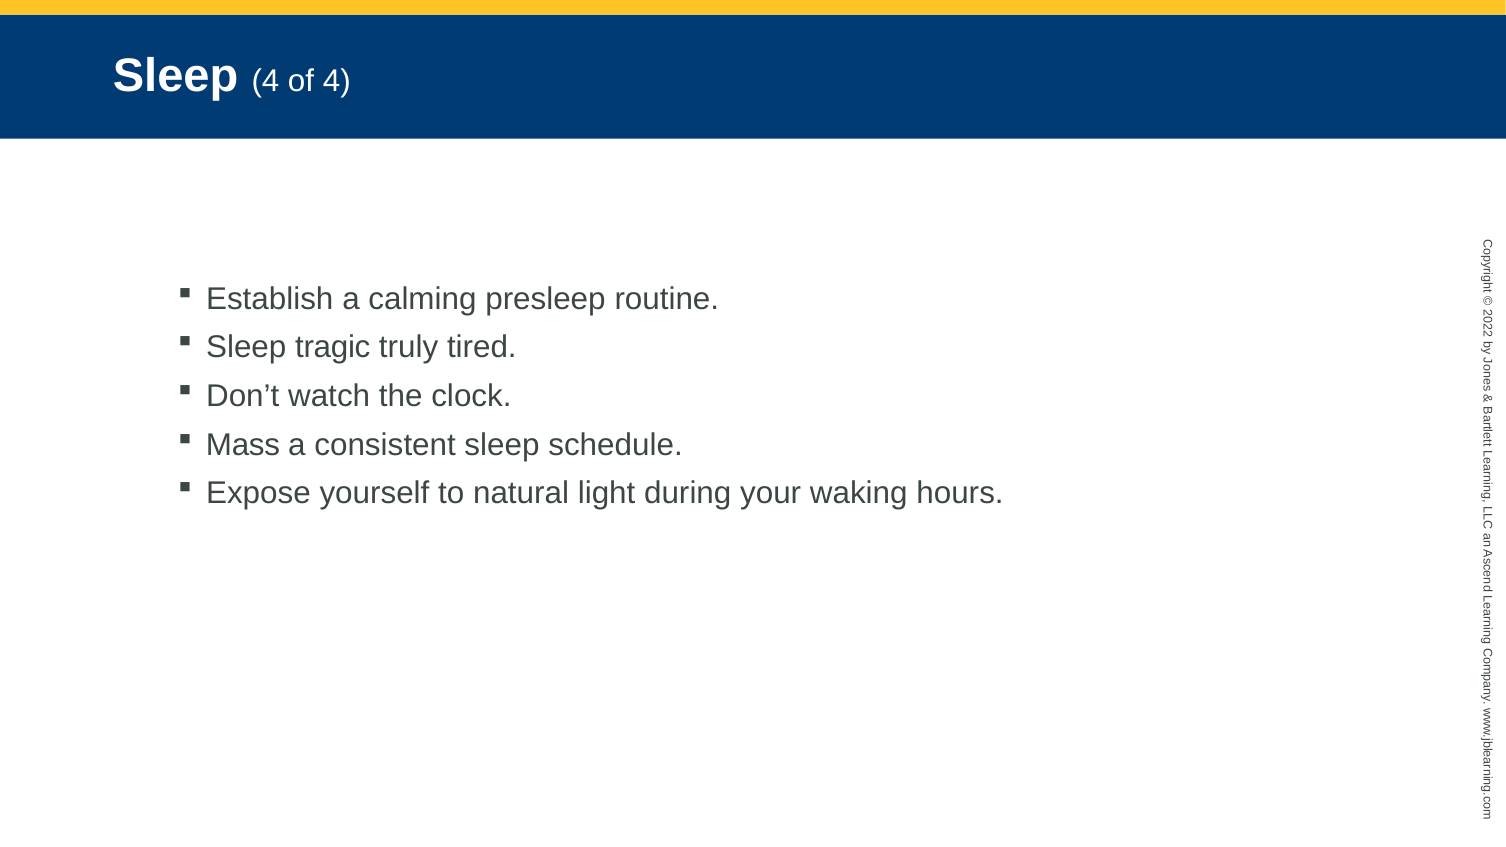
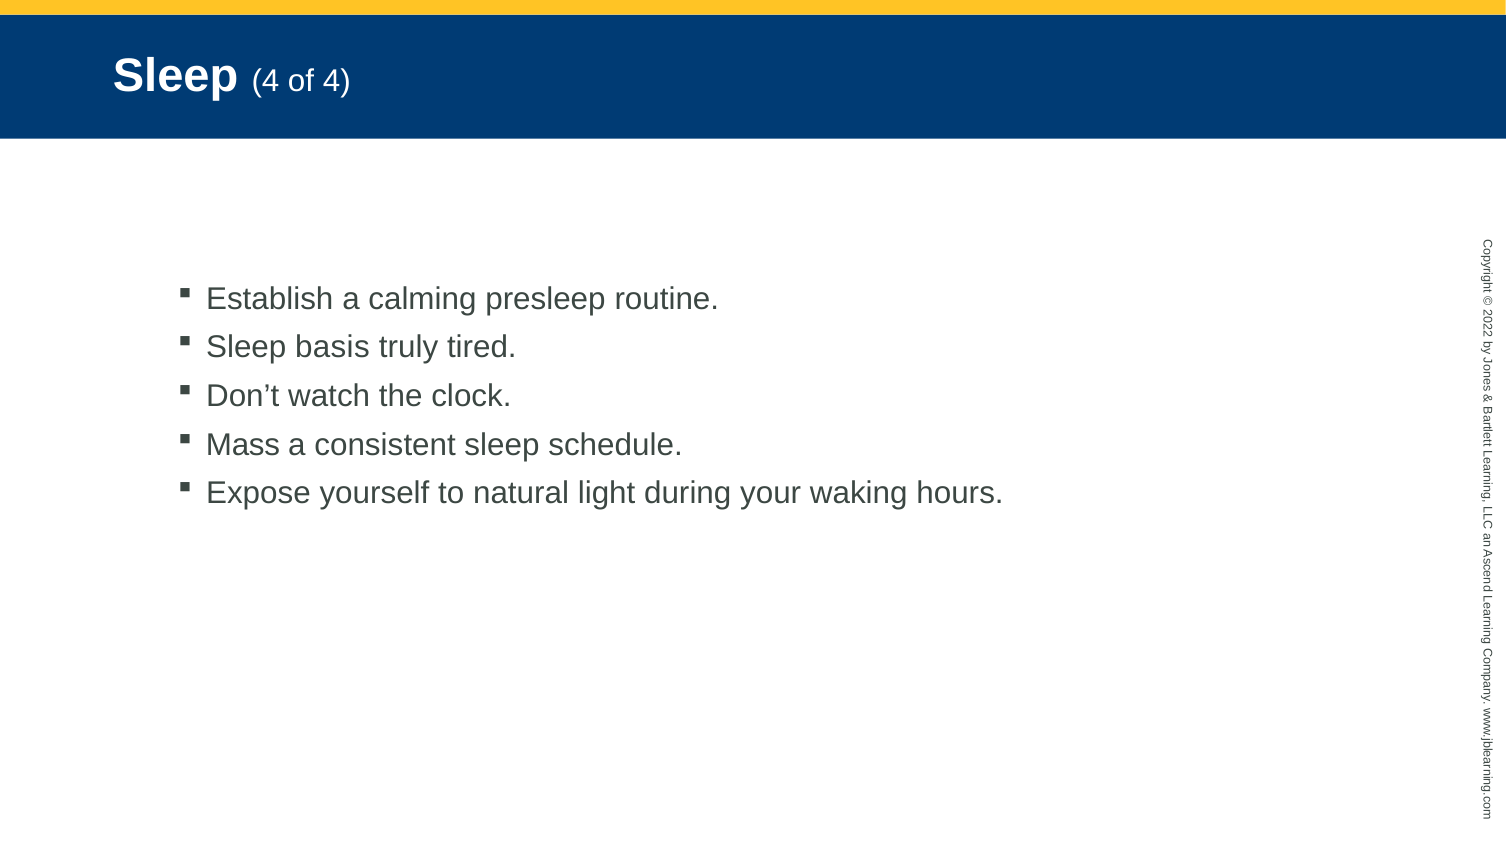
tragic: tragic -> basis (332, 348)
